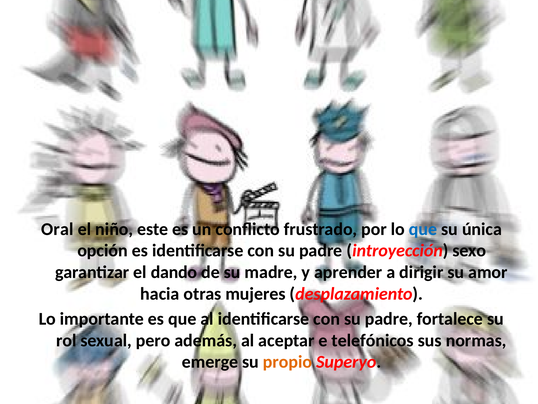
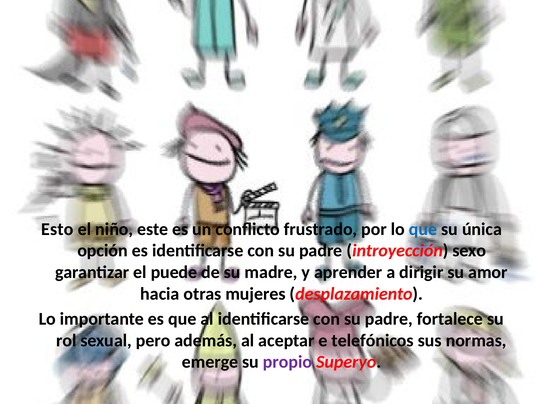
Oral: Oral -> Esto (57, 229)
dando: dando -> puede (174, 272)
propio colour: orange -> purple (287, 362)
